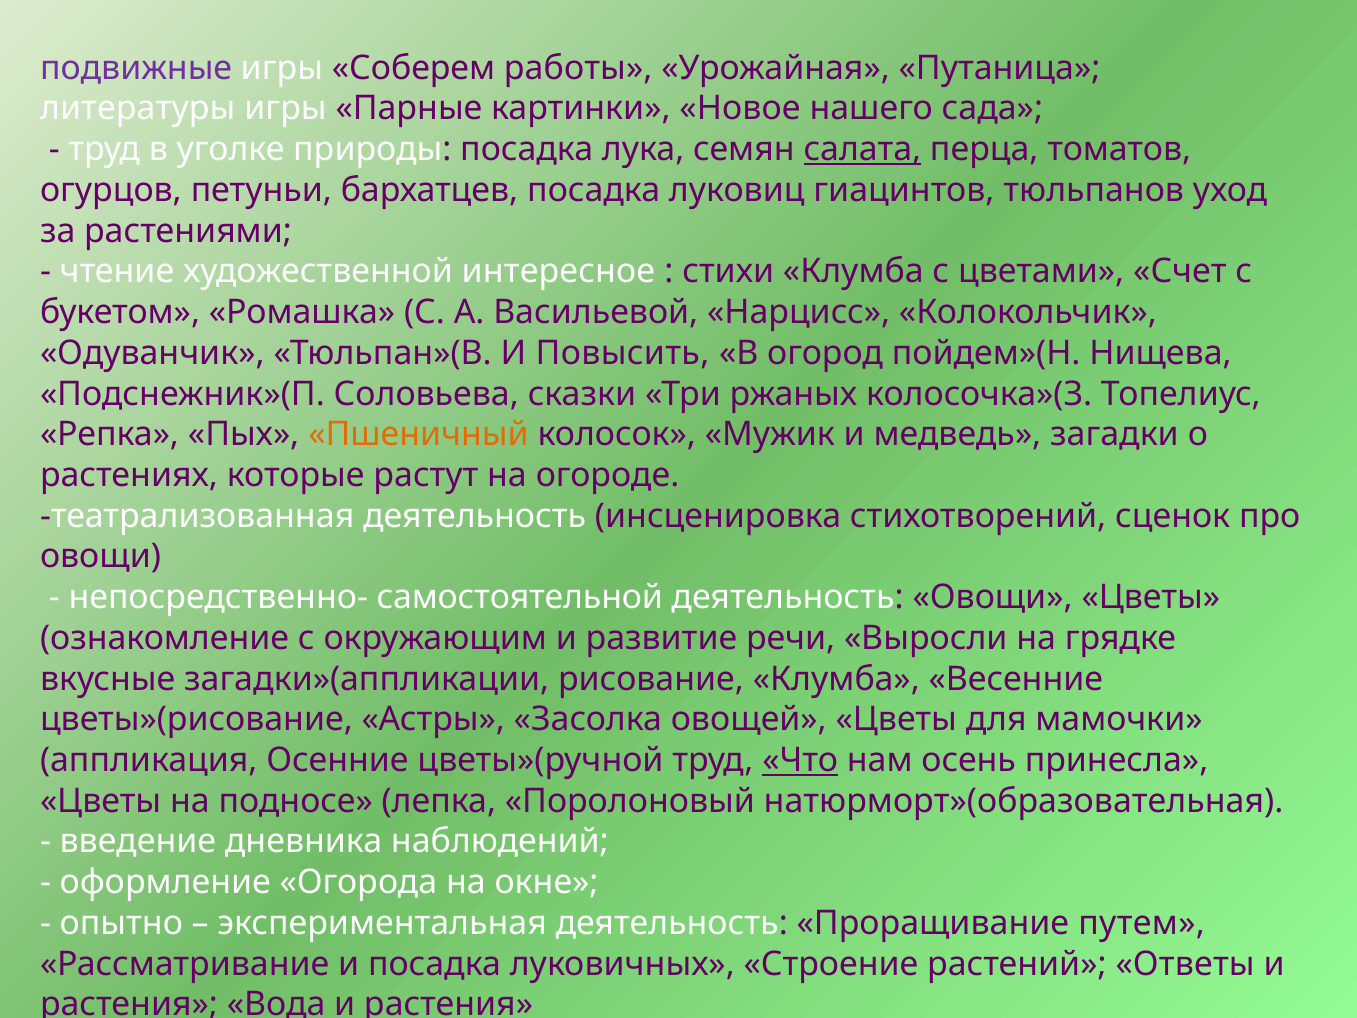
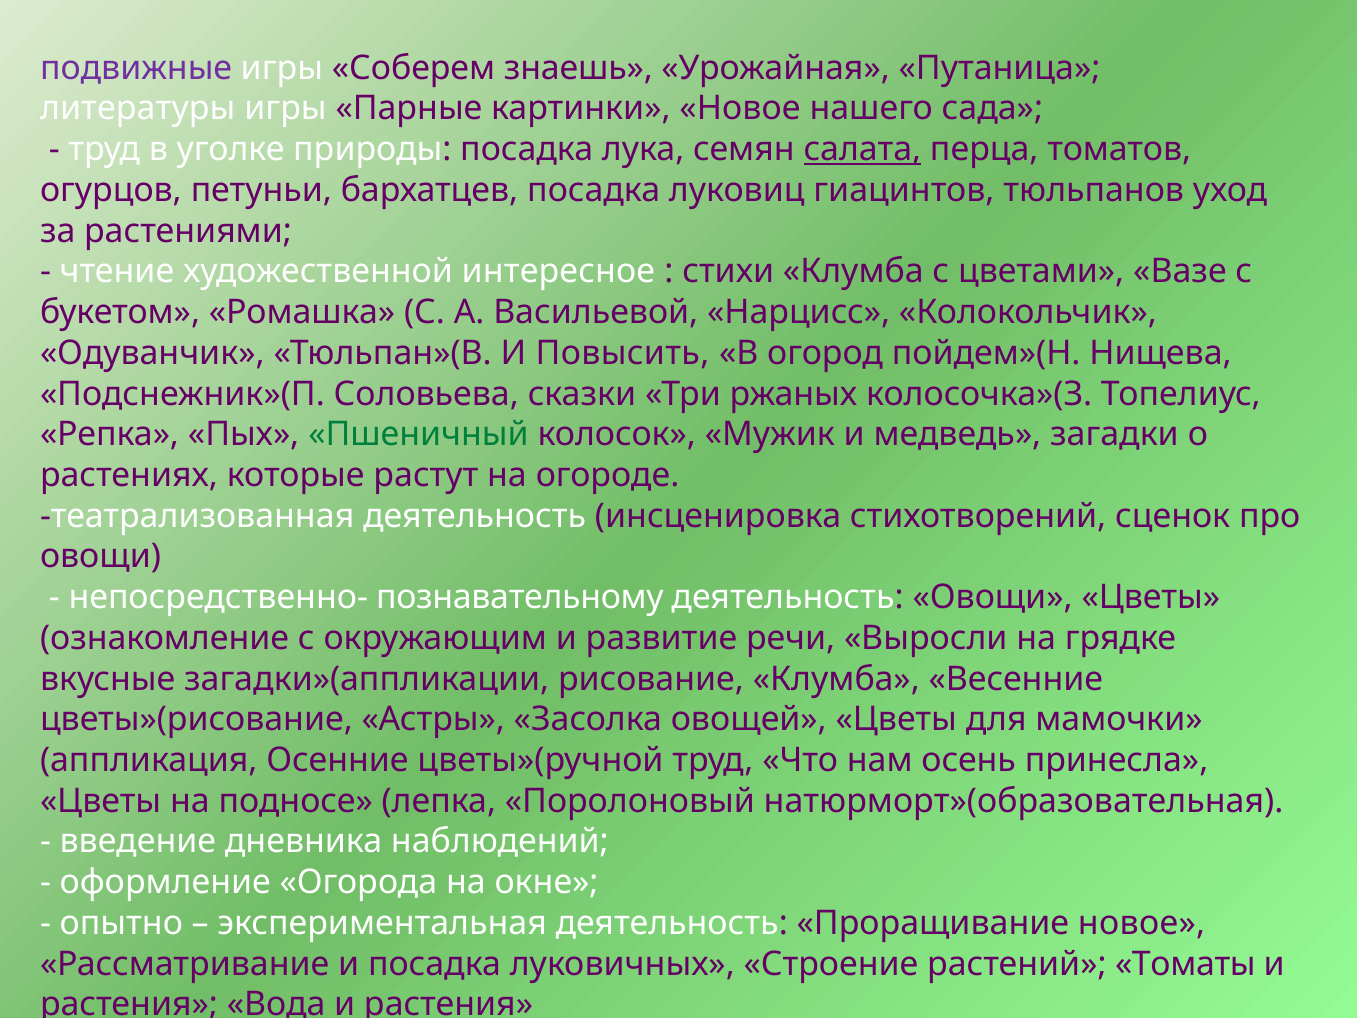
работы: работы -> знаешь (578, 68)
Счет: Счет -> Вазе (1180, 272)
Пшеничный colour: orange -> green (419, 434)
самостоятельной: самостоятельной -> познавательному (520, 597)
Что underline: present -> none (800, 760)
Проращивание путем: путем -> новое (1142, 923)
Ответы: Ответы -> Томаты (1185, 964)
